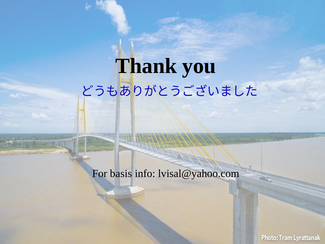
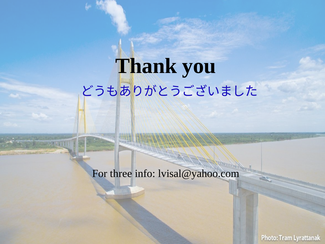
basis: basis -> three (121, 173)
